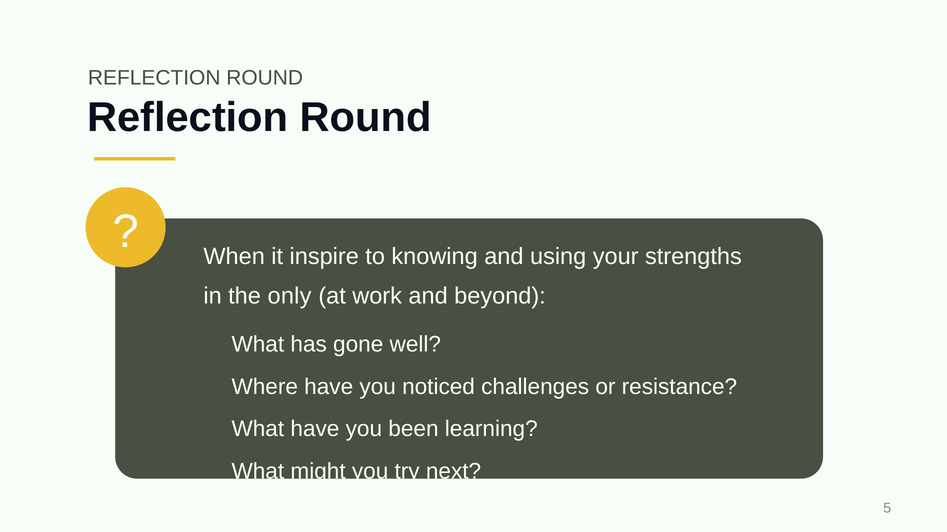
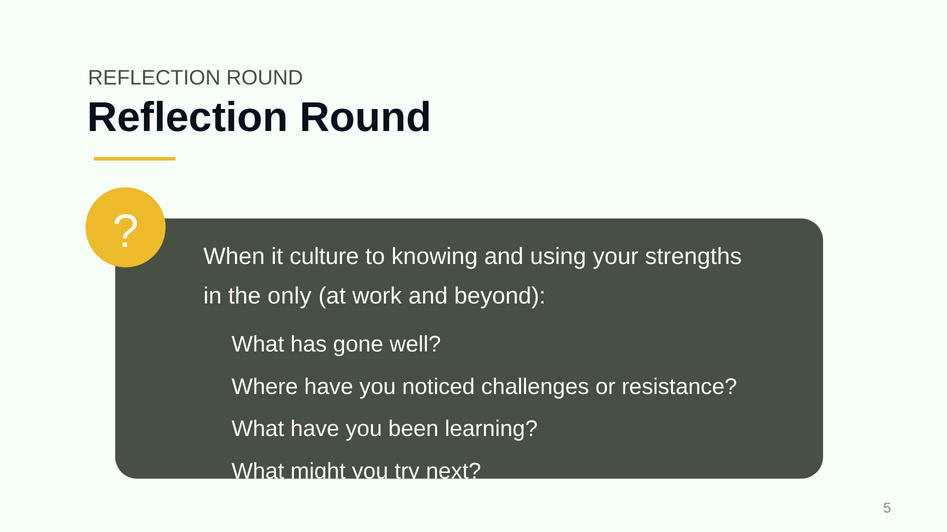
inspire: inspire -> culture (324, 257)
